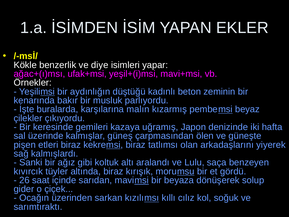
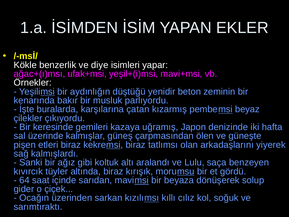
kadınlı: kadınlı -> yenidir (162, 91)
malın: malın -> çatan (138, 109)
26: 26 -> 64 (24, 180)
